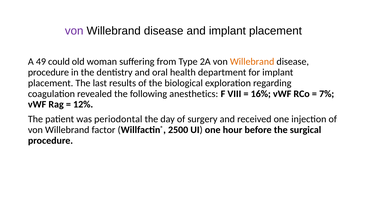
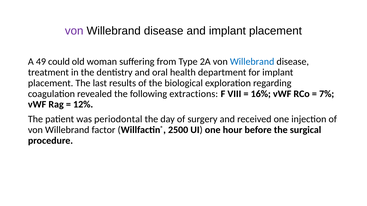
Willebrand colour: orange -> blue (252, 62)
procedure: procedure -> treatment (48, 72)
anesthetics: anesthetics -> extractions (194, 94)
